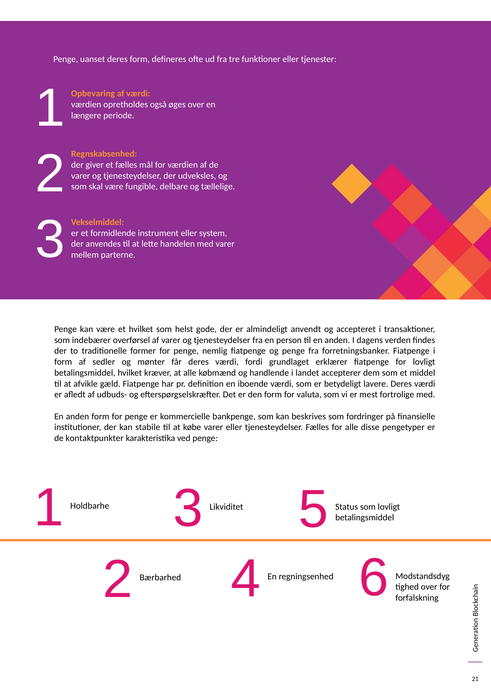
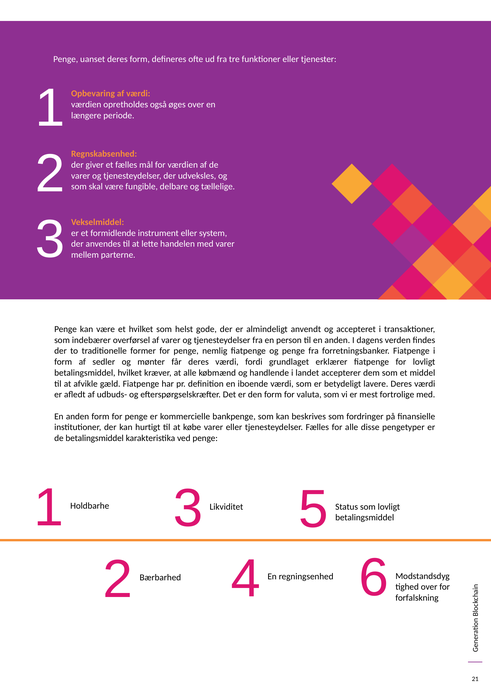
stabile: stabile -> hurtigt (148, 427)
de kontaktpunkter: kontaktpunkter -> betalingsmiddel (95, 438)
